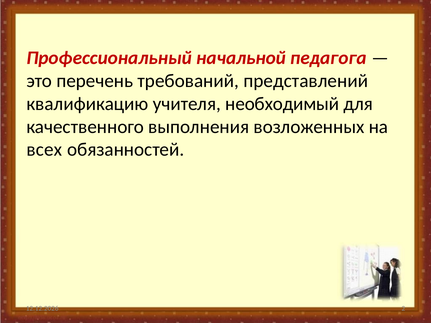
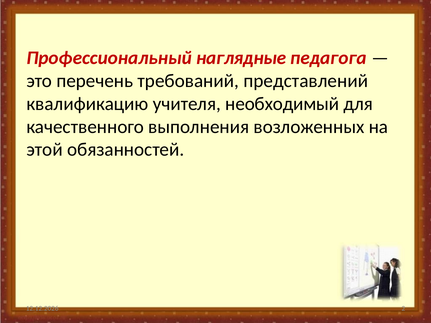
начальной: начальной -> наглядные (241, 58)
всех: всех -> этой (45, 150)
